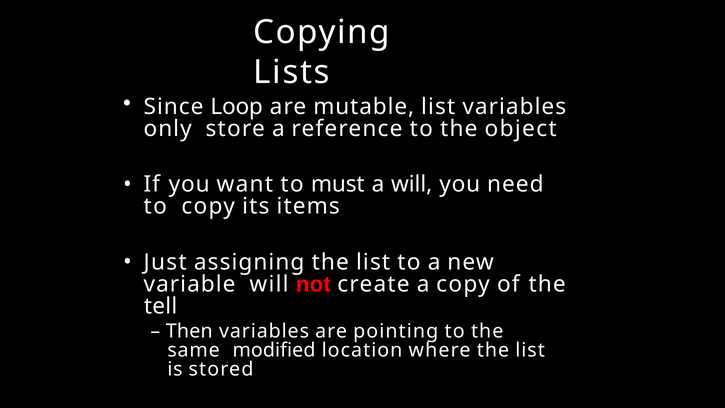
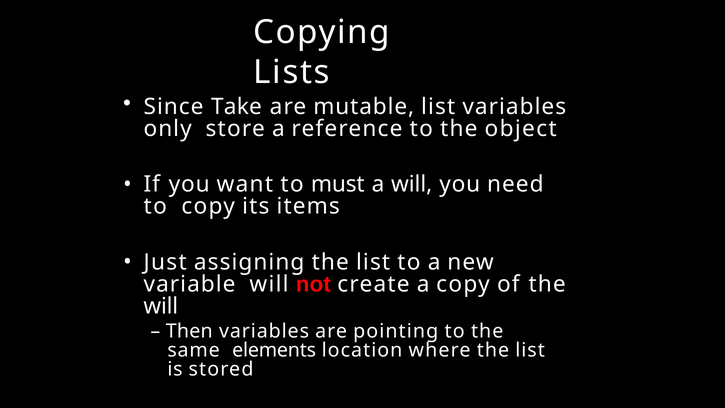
Loop: Loop -> Take (236, 107)
tell: tell -> will (161, 306)
modified: modified -> elements (274, 350)
